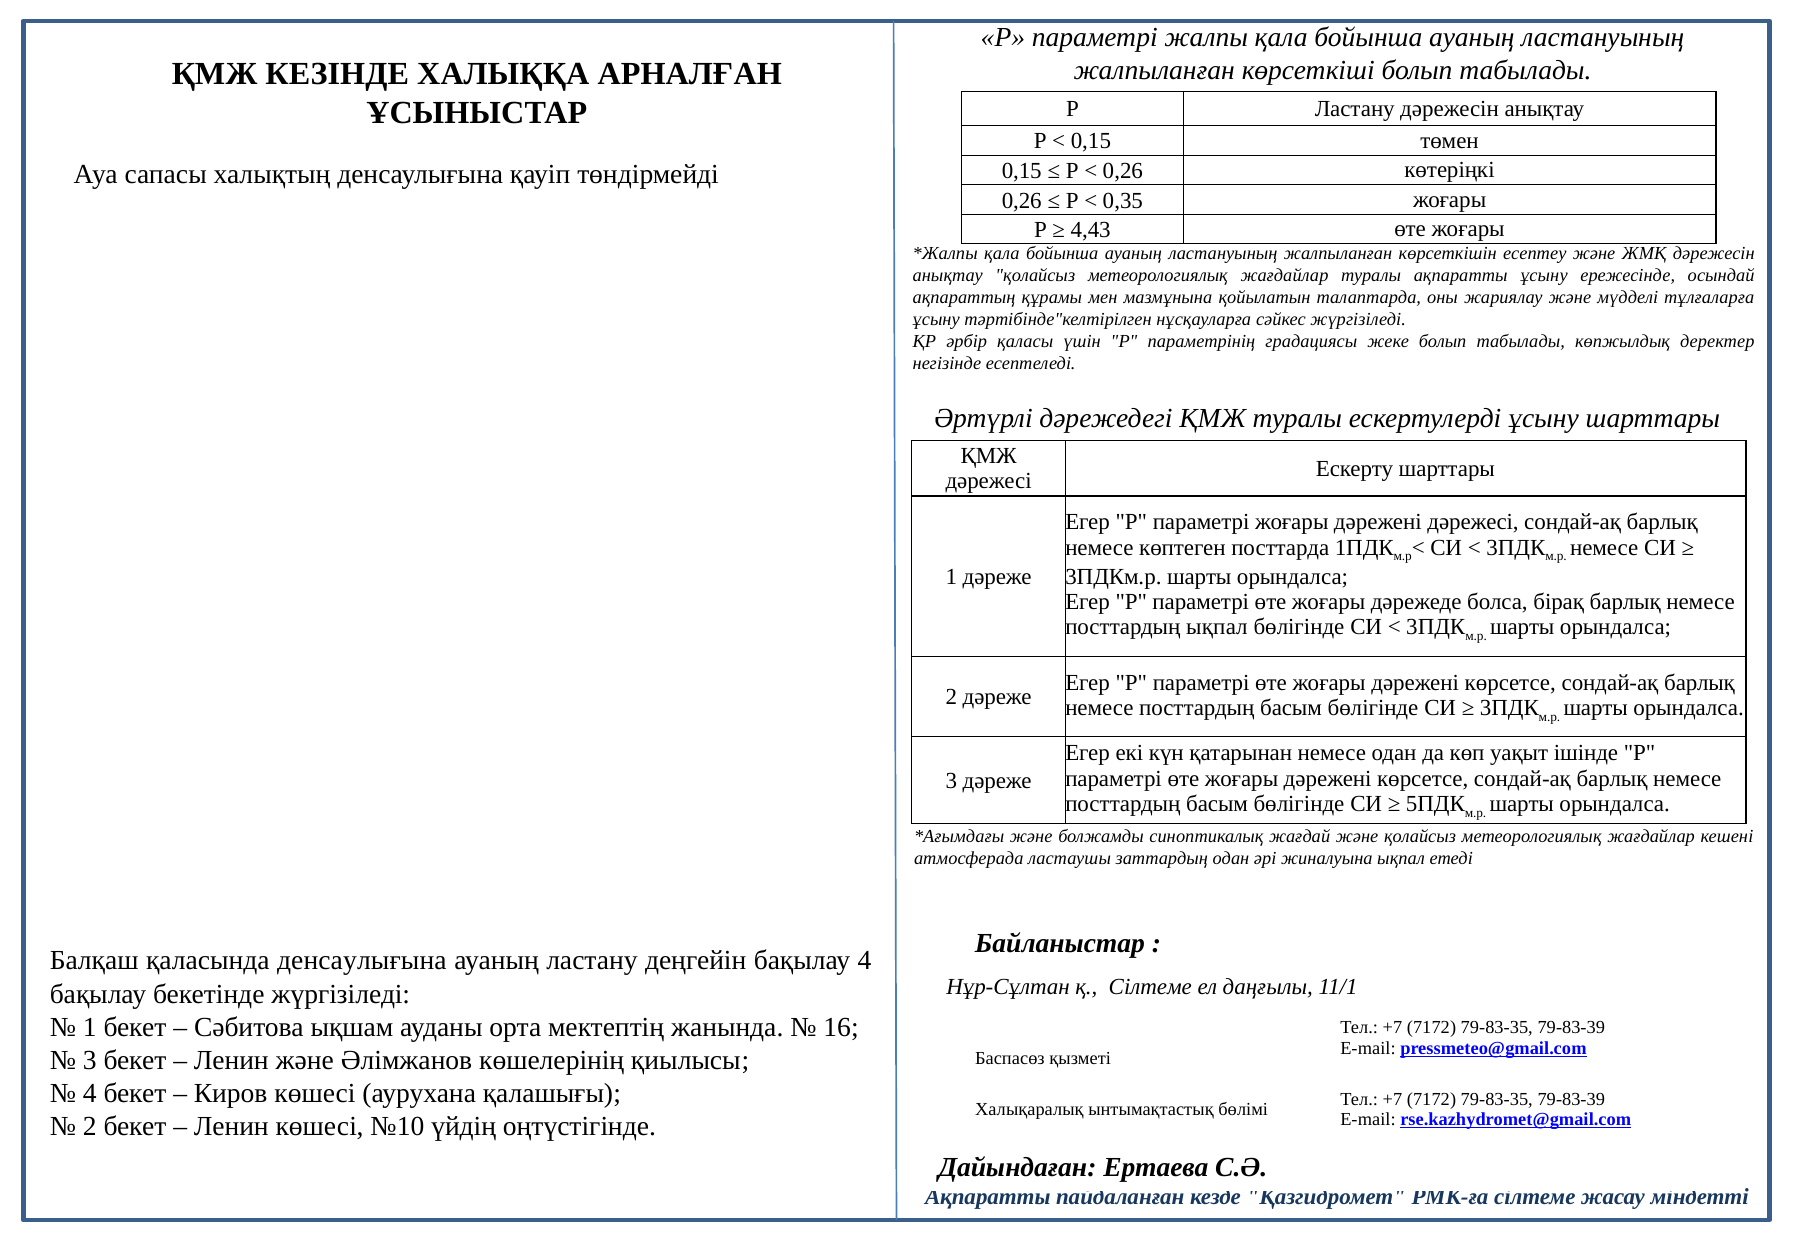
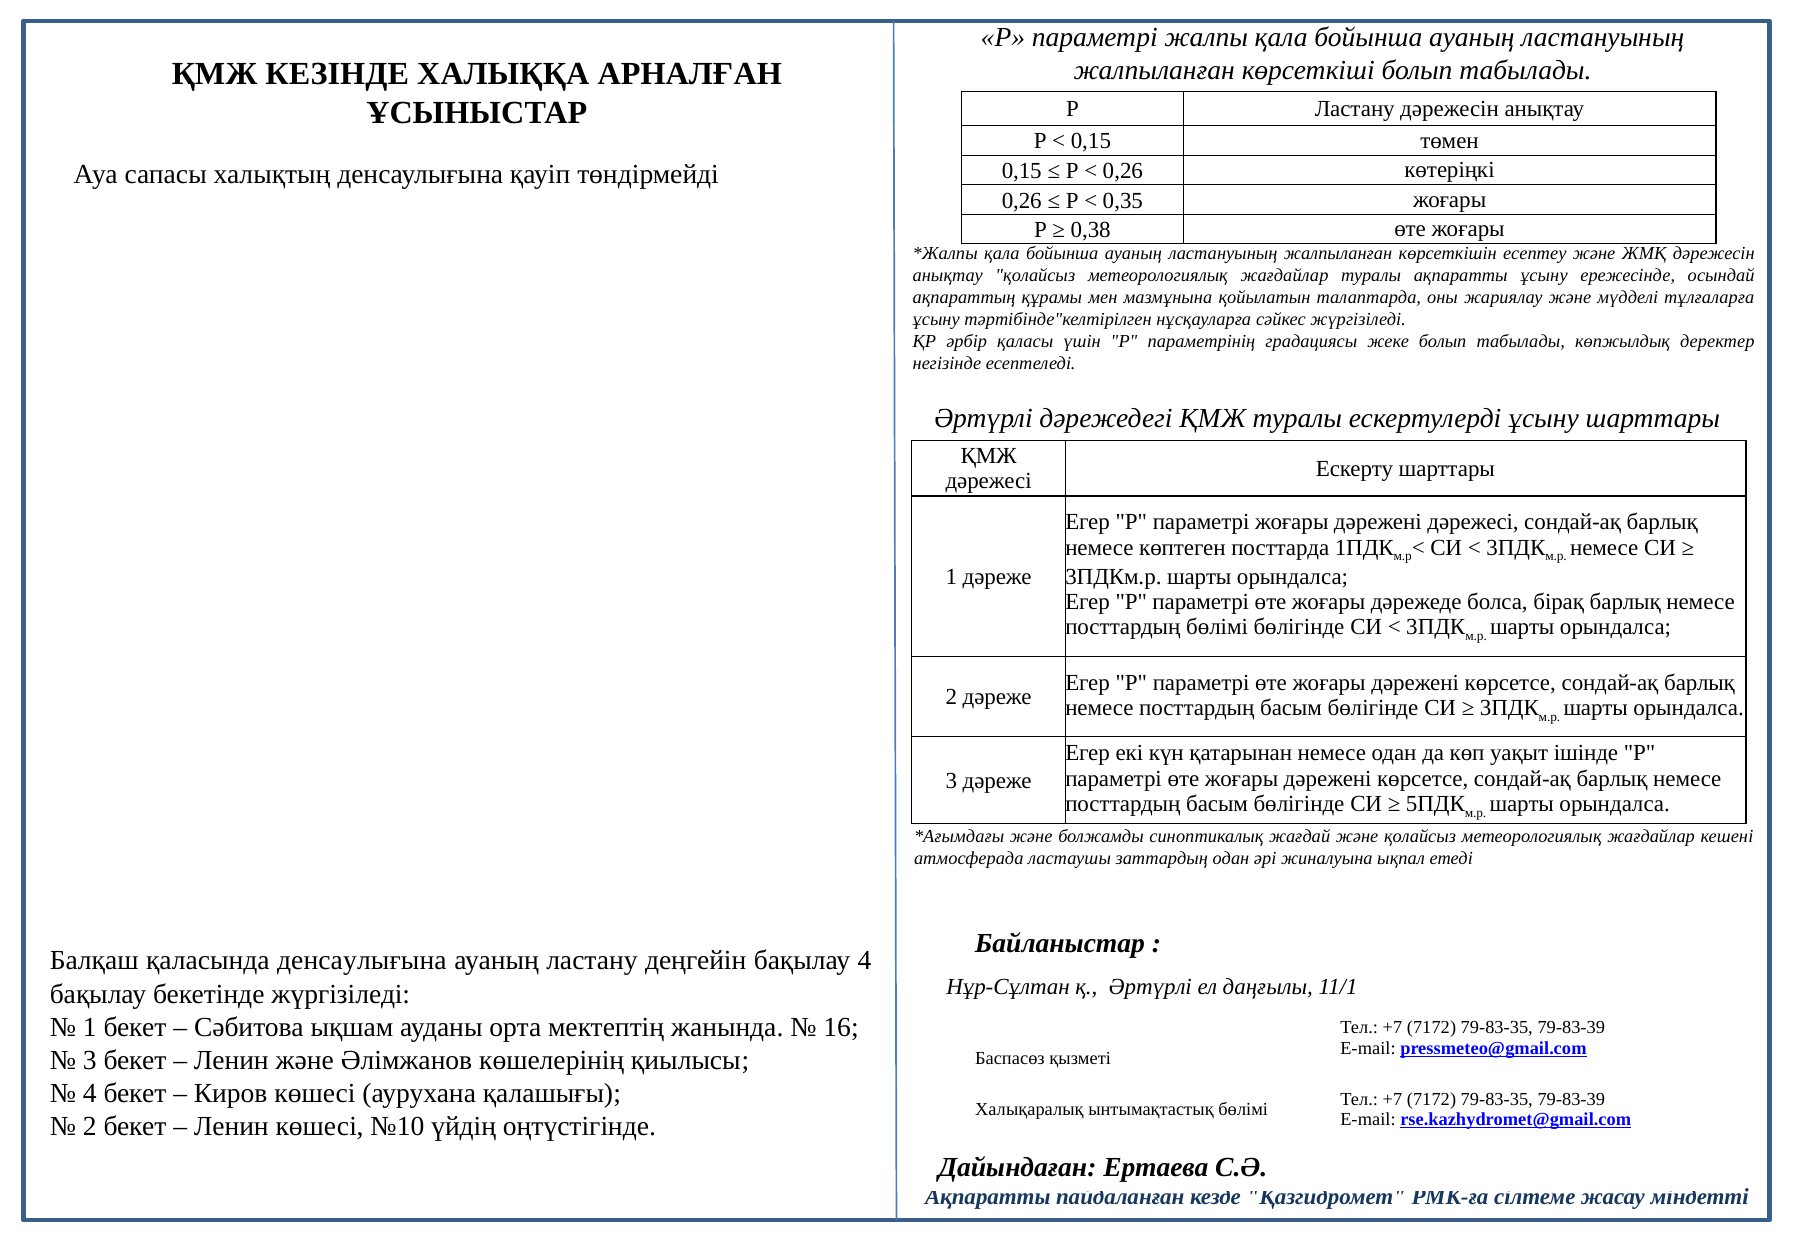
4,43: 4,43 -> 0,38 (1091, 230)
посттардың ықпал: ықпал -> бөлімі (1217, 627)
қ Сілтеме: Сілтеме -> Әртүрлі (1150, 987)
